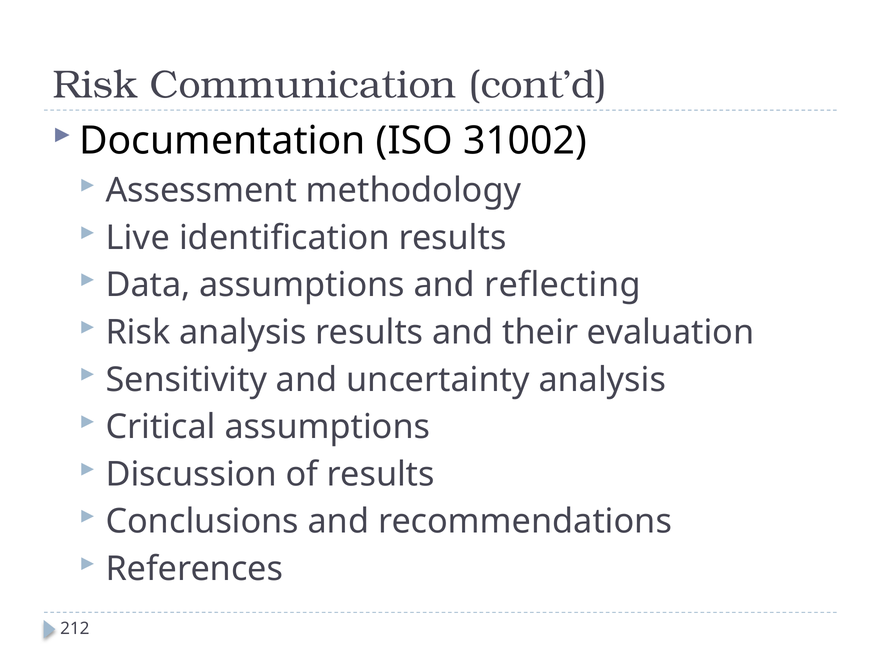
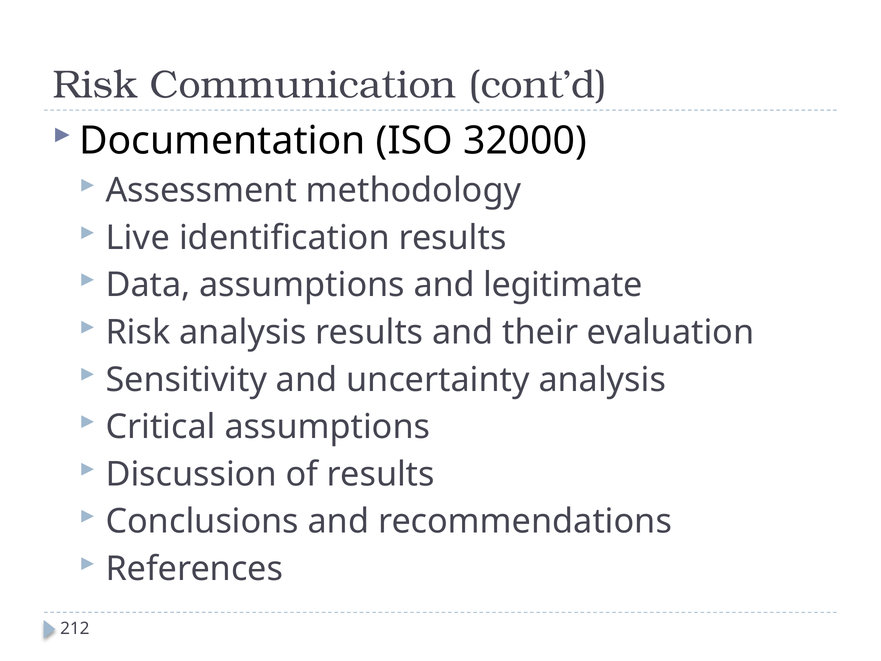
31002: 31002 -> 32000 (525, 141)
reflecting: reflecting -> legitimate (563, 285)
